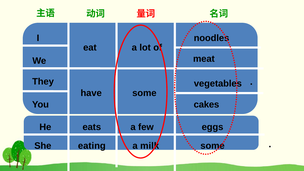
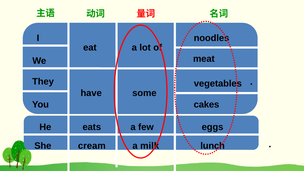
eating: eating -> cream (92, 146)
some: some -> lunch (213, 146)
